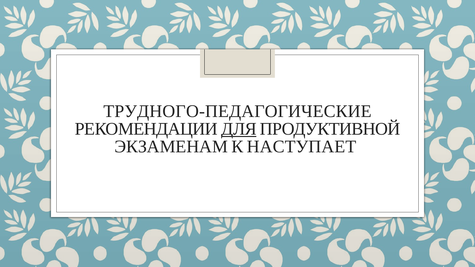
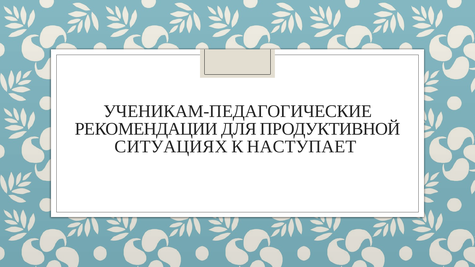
ТРУДНОГО-ПЕДАГОГИЧЕСКИЕ: ТРУДНОГО-ПЕДАГОГИЧЕСКИЕ -> УЧЕНИКАМ-ПЕДАГОГИЧЕСКИЕ (238, 111)
ДЛЯ underline: present -> none (239, 129)
ЭКЗАМЕНАМ: ЭКЗАМЕНАМ -> СИТУАЦИЯХ (171, 147)
